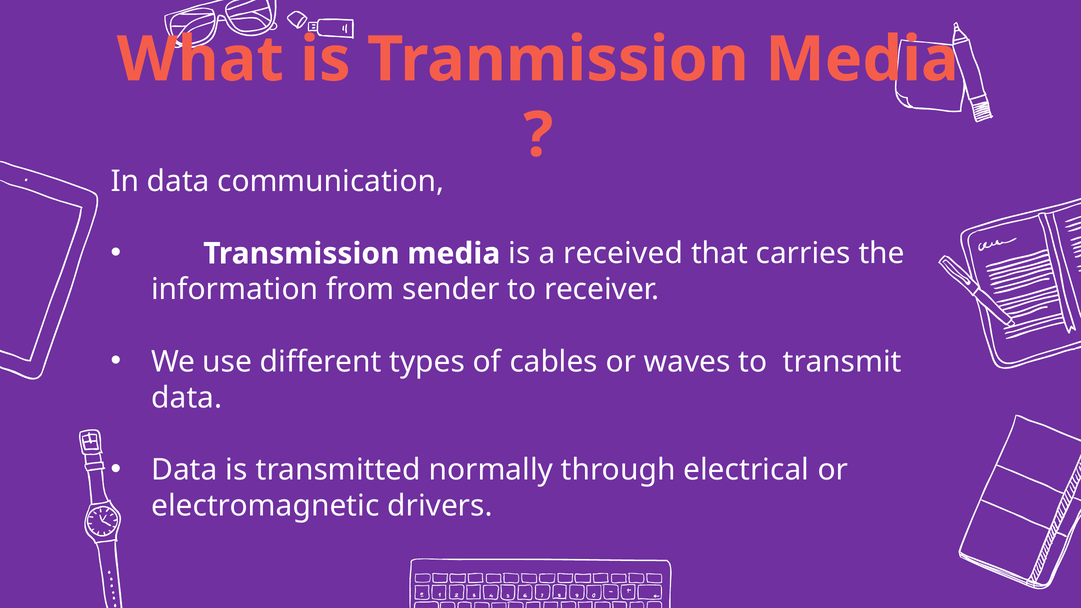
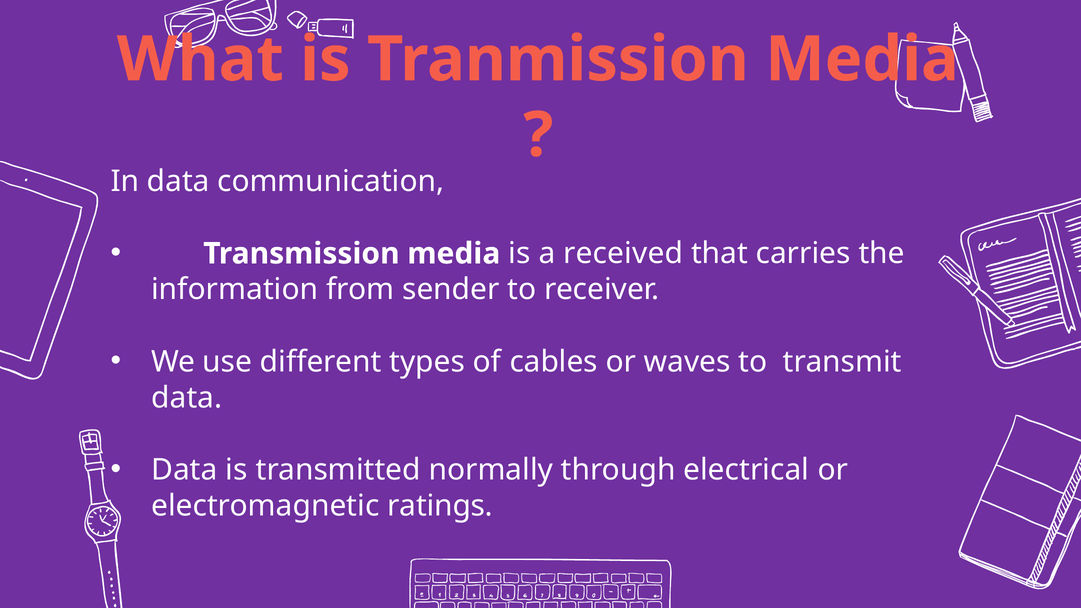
drivers: drivers -> ratings (440, 506)
